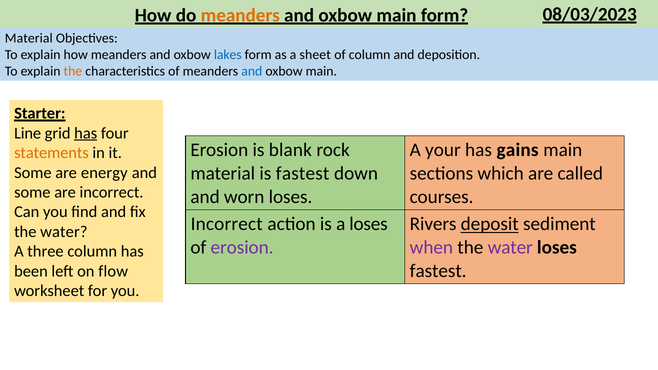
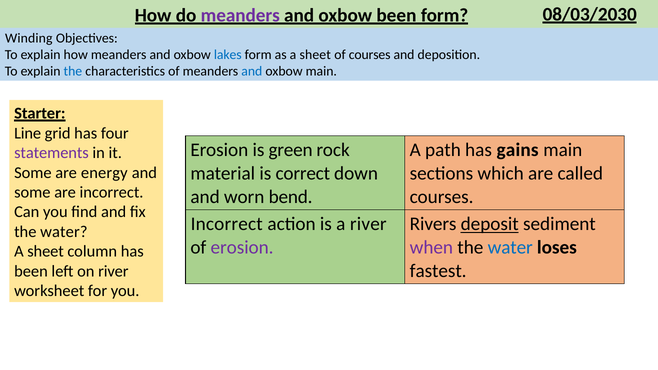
meanders colour: orange -> purple (240, 15)
main: main -> been (396, 15)
08/03/2023: 08/03/2023 -> 08/03/2030 (590, 14)
Material: Material -> Winding (29, 38)
of column: column -> courses (370, 55)
the colour: orange -> blue (73, 71)
has underline: present -> none (86, 133)
blank: blank -> green (291, 150)
your: your -> path (443, 150)
statements colour: orange -> purple (51, 153)
is fastest: fastest -> correct (303, 174)
worn loses: loses -> bend (291, 197)
a loses: loses -> river (368, 224)
water colour: purple -> blue (510, 248)
three: three -> sheet (46, 252)
on flow: flow -> river (113, 271)
